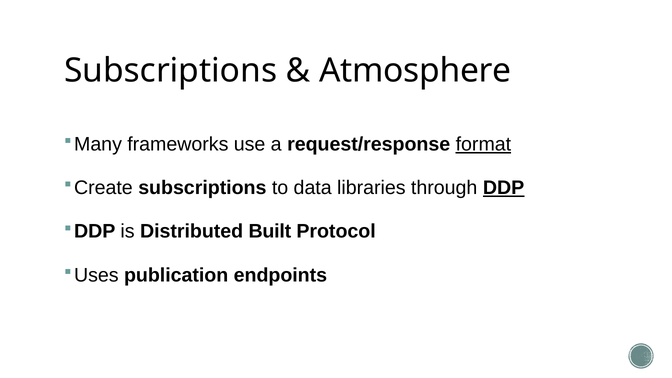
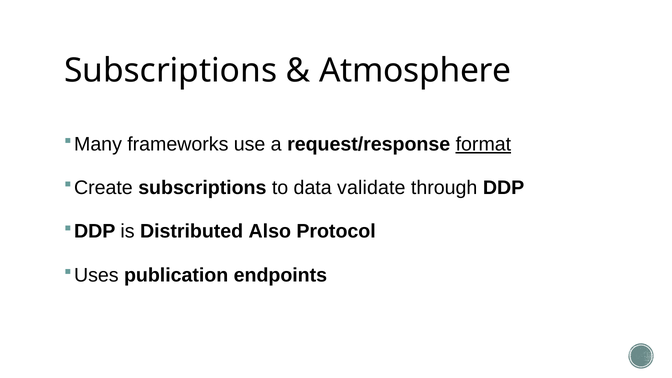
libraries: libraries -> validate (371, 188)
DDP underline: present -> none (504, 188)
Built: Built -> Also (270, 231)
